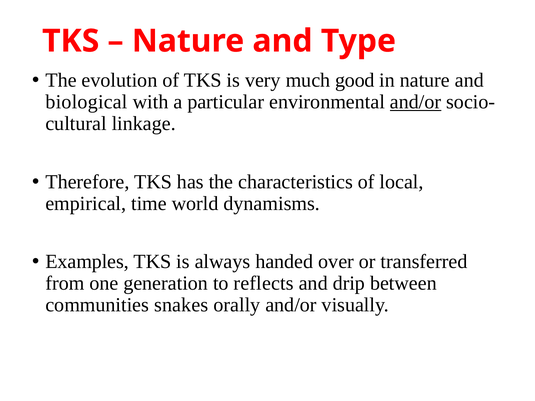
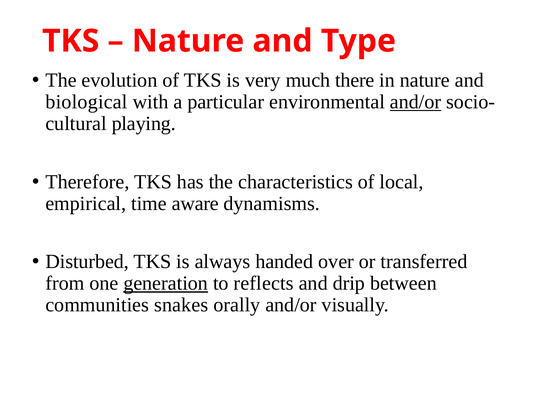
good: good -> there (355, 80)
linkage: linkage -> playing (144, 124)
world: world -> aware (195, 204)
Examples: Examples -> Disturbed (87, 262)
generation underline: none -> present (166, 284)
